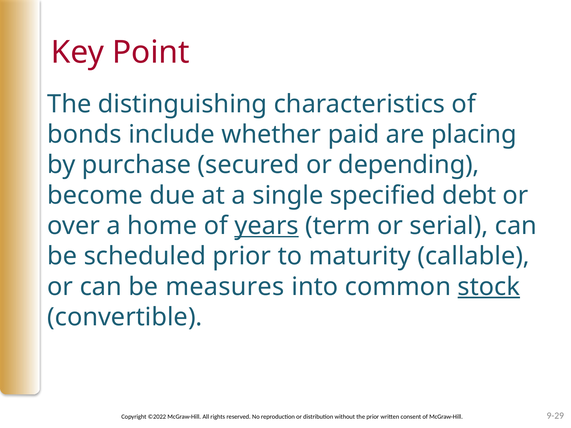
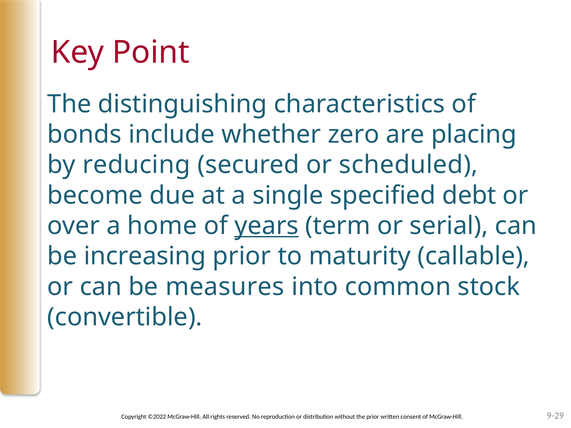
paid: paid -> zero (354, 135)
purchase: purchase -> reducing (136, 165)
depending: depending -> scheduled (409, 165)
scheduled: scheduled -> increasing (145, 256)
stock underline: present -> none (489, 287)
